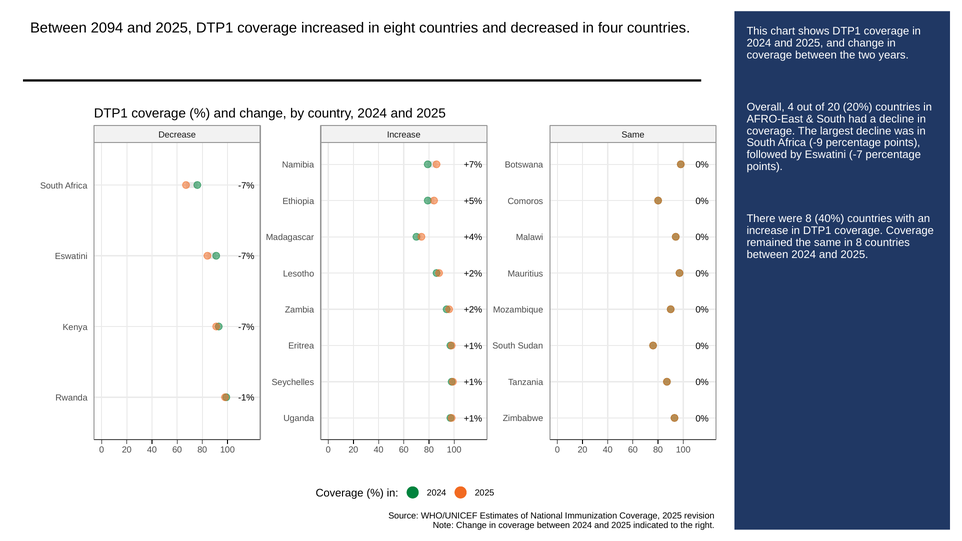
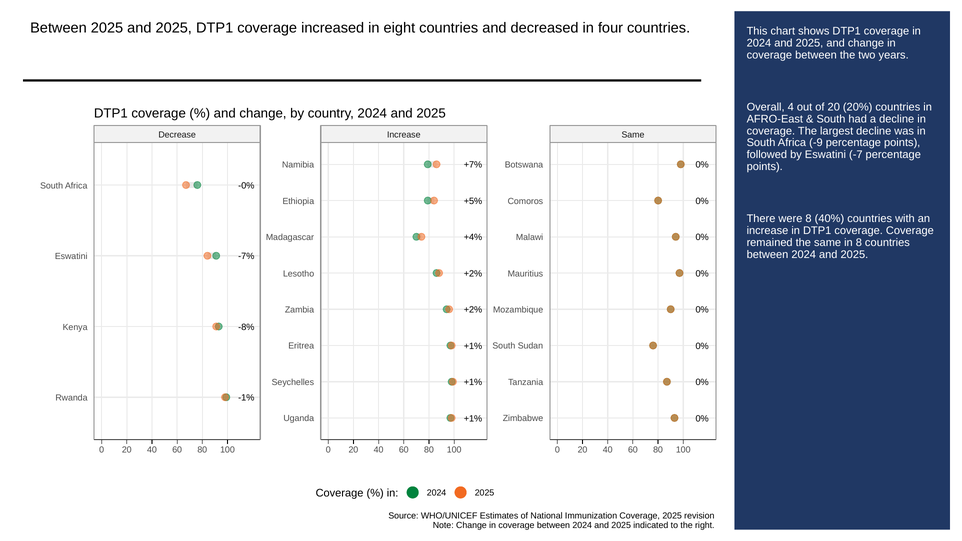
Between 2094: 2094 -> 2025 (107, 28)
-7%: -7% -> -0% (246, 186)
-7%: -7% -> -8% (246, 327)
